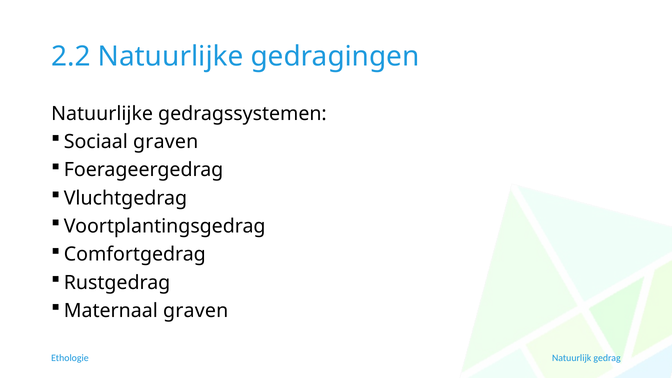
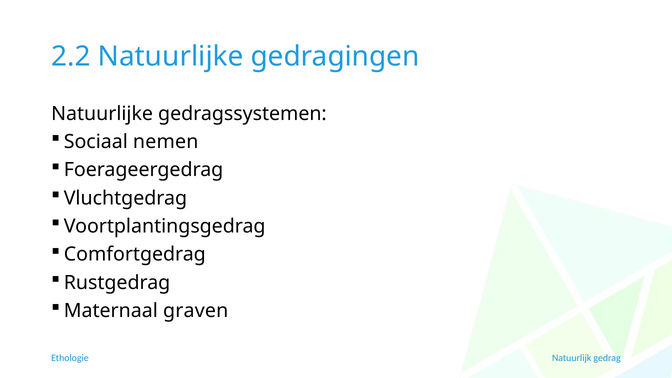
Sociaal graven: graven -> nemen (166, 142)
